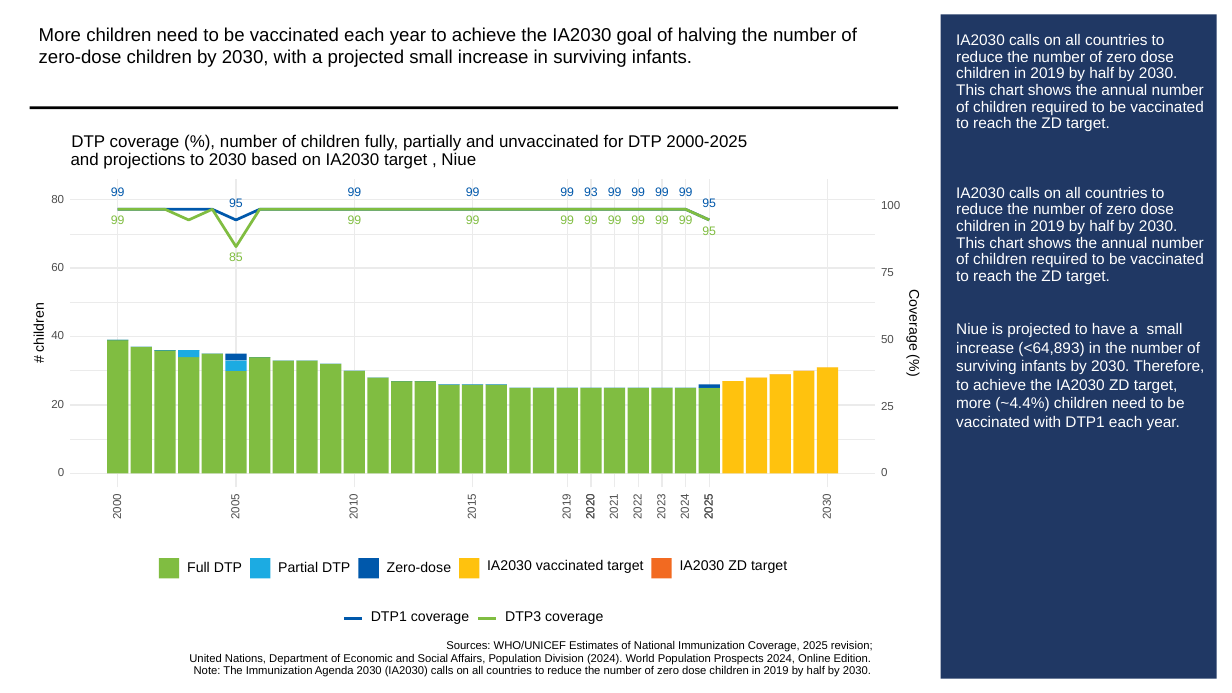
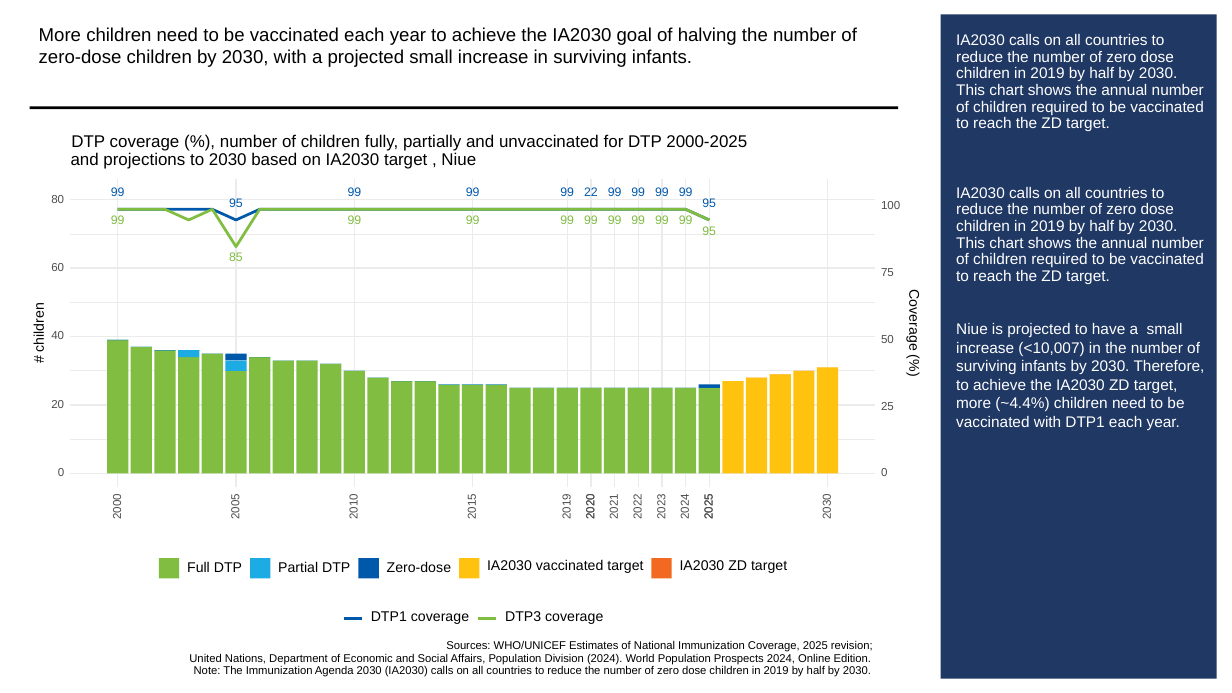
93: 93 -> 22 (591, 193)
<64,893: <64,893 -> <10,007 (1052, 348)
